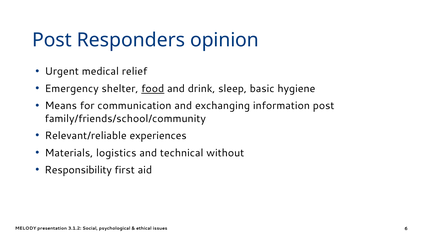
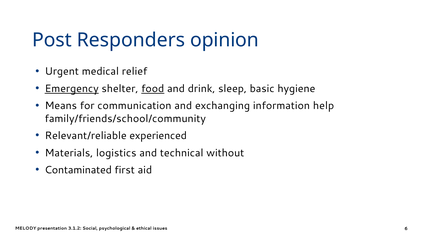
Emergency underline: none -> present (72, 88)
information post: post -> help (324, 106)
experiences: experiences -> experienced (158, 135)
Responsibility: Responsibility -> Contaminated (78, 170)
